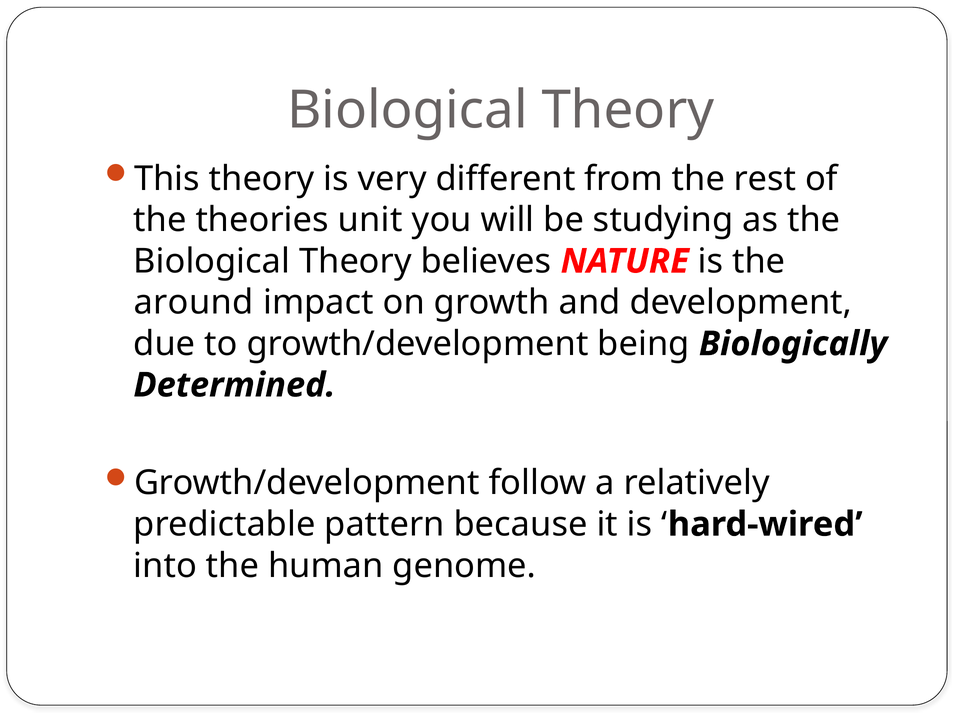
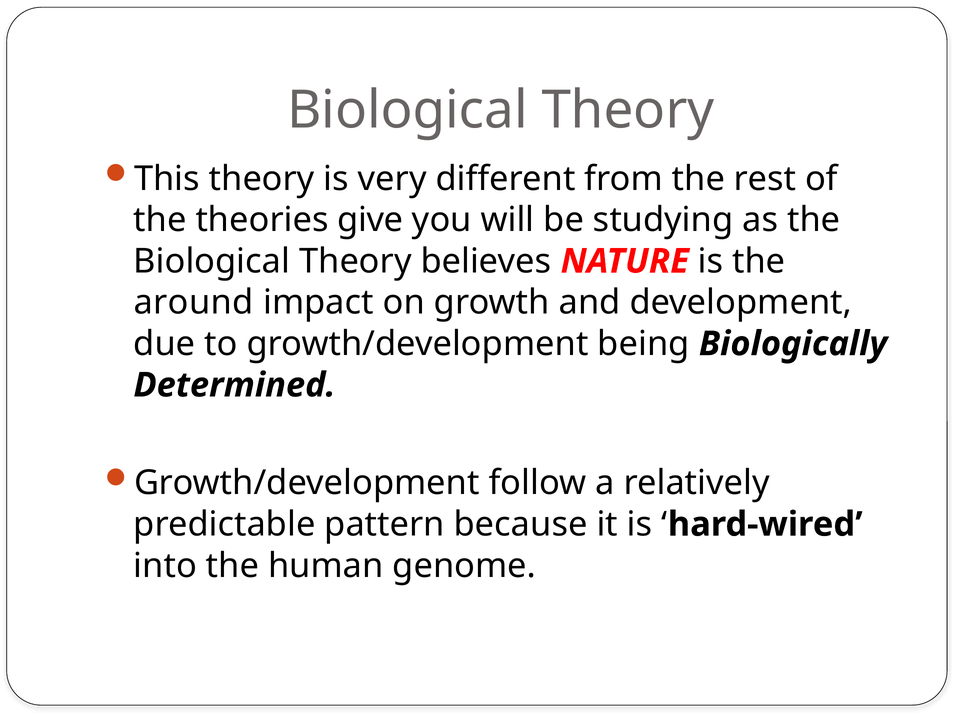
unit: unit -> give (370, 220)
